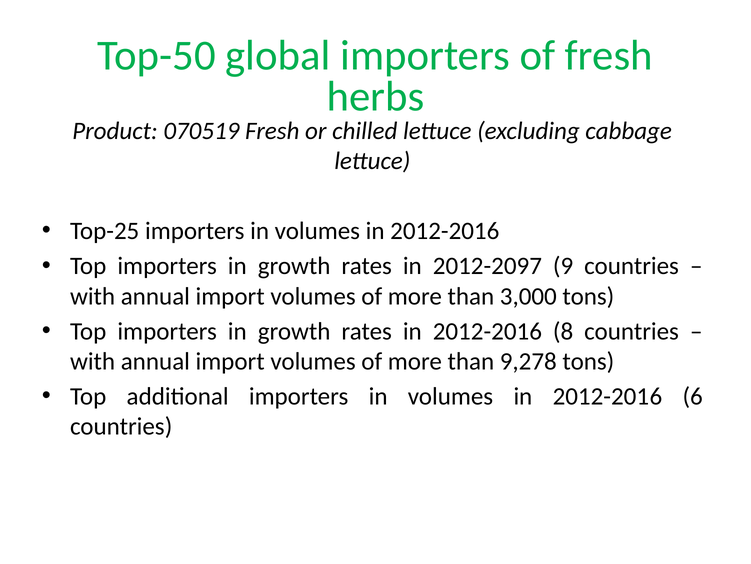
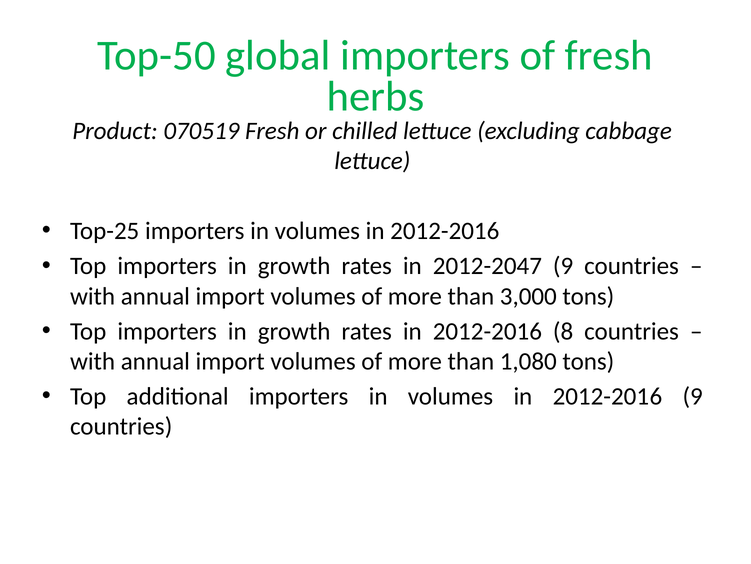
2012-2097: 2012-2097 -> 2012-2047 (487, 266)
9,278: 9,278 -> 1,080 (528, 361)
2012-2016 6: 6 -> 9 (693, 396)
